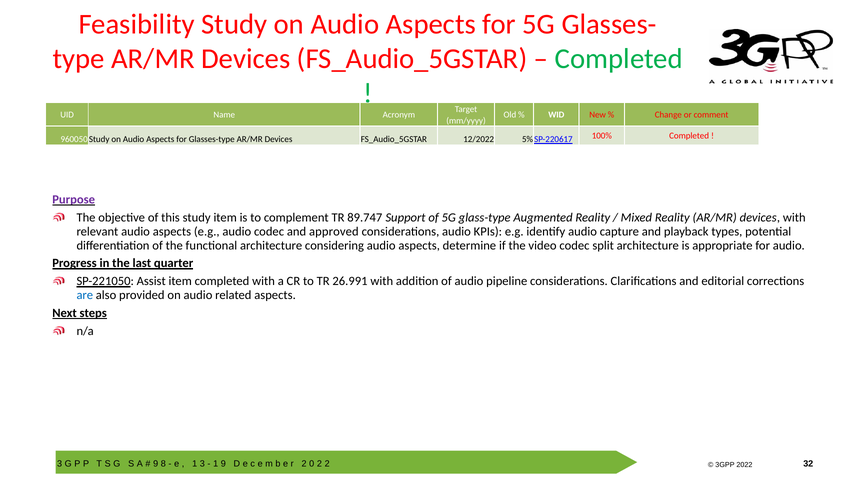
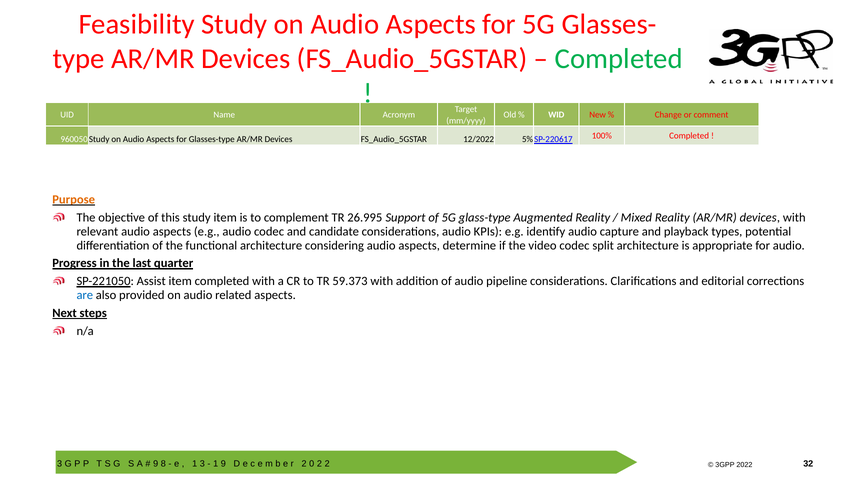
Purpose colour: purple -> orange (74, 200)
89.747: 89.747 -> 26.995 (365, 217)
approved: approved -> candidate (334, 231)
26.991: 26.991 -> 59.373 (350, 281)
